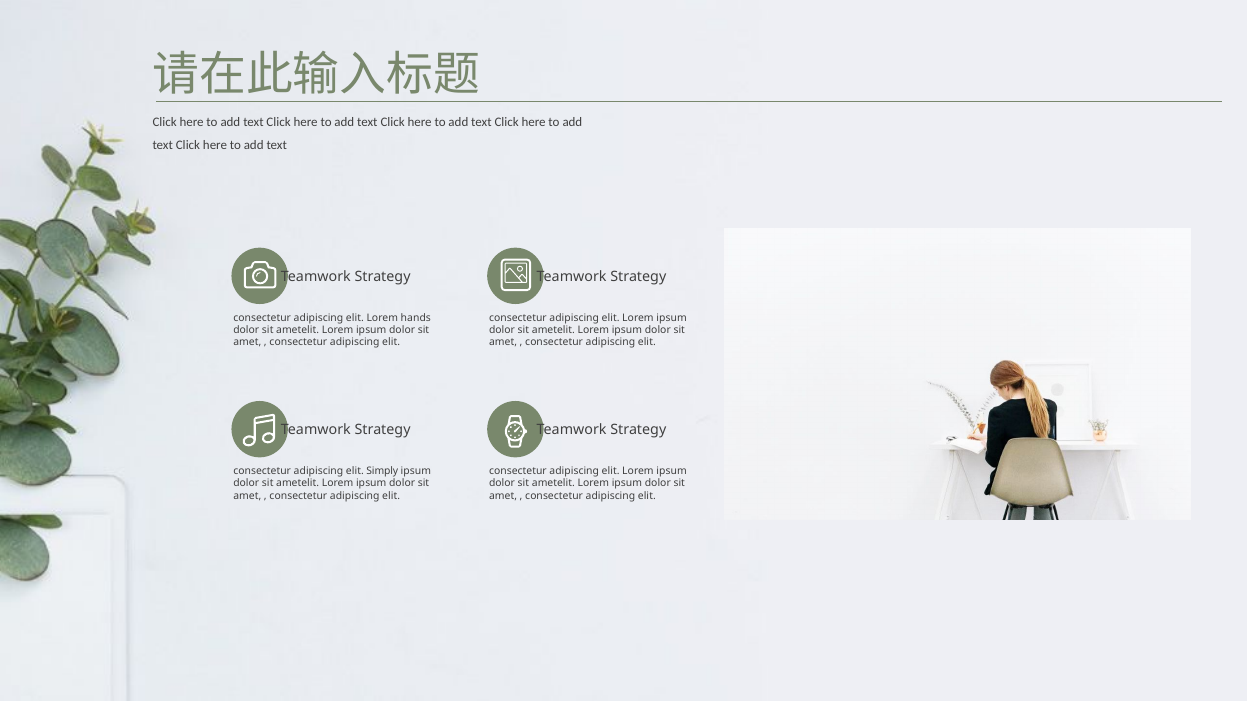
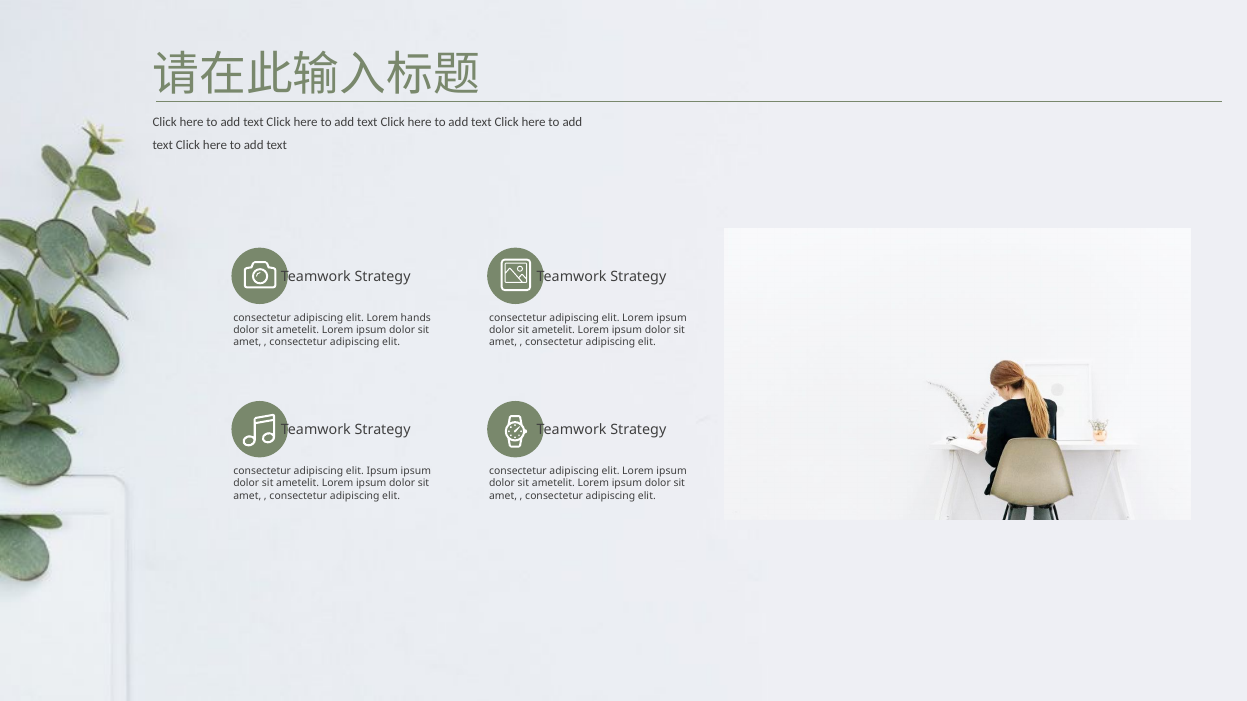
elit Simply: Simply -> Ipsum (382, 471)
